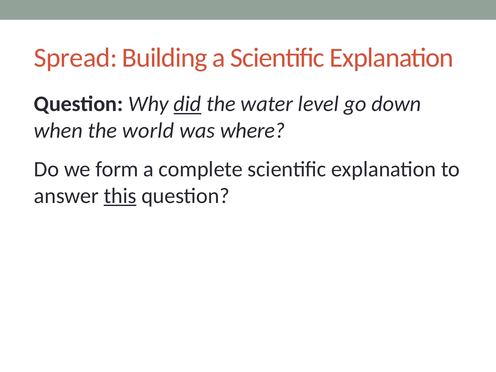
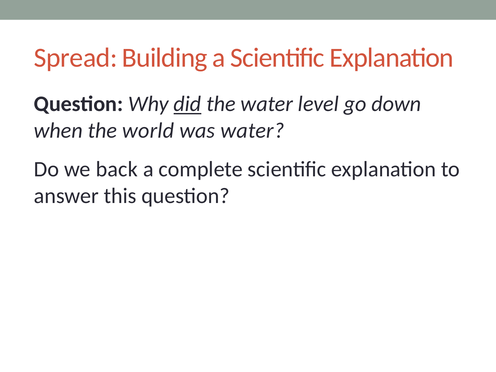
was where: where -> water (252, 131)
form: form -> back (117, 169)
this underline: present -> none (120, 196)
